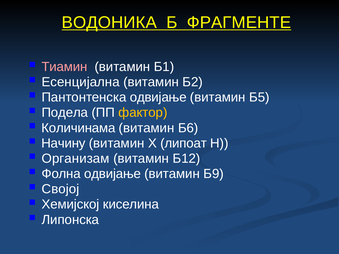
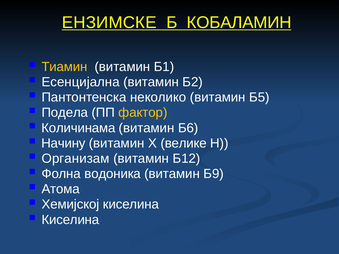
ВОДОНИКА: ВОДОНИКА -> ЕНЗИМСКЕ (109, 22)
ФРAГМЕНТЕ: ФРAГМЕНТЕ -> КОБАЛАМИН (239, 22)
Тиамин colour: pink -> yellow (64, 67)
Пантонтенска одвијање: одвијање -> неколико (158, 97)
липоат: липоат -> велике (184, 143)
Фолна одвијање: одвијање -> водоника (113, 174)
Својој: Својој -> Атома (61, 189)
Липонска: Липонска -> Киселина (70, 220)
